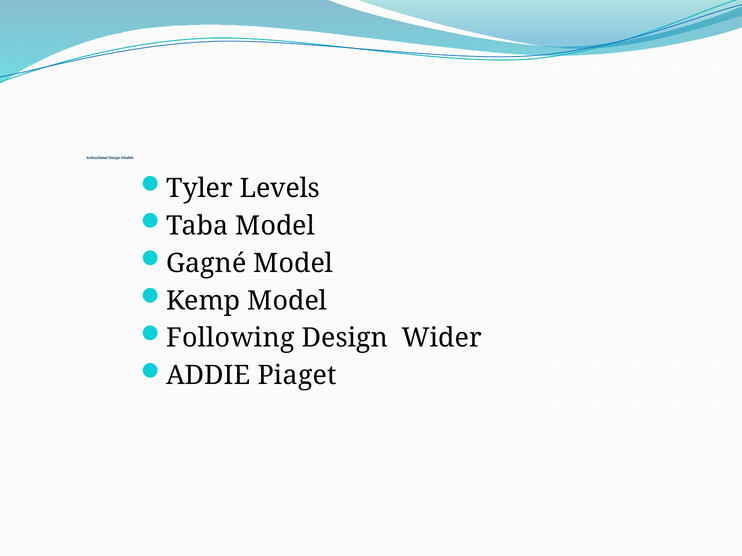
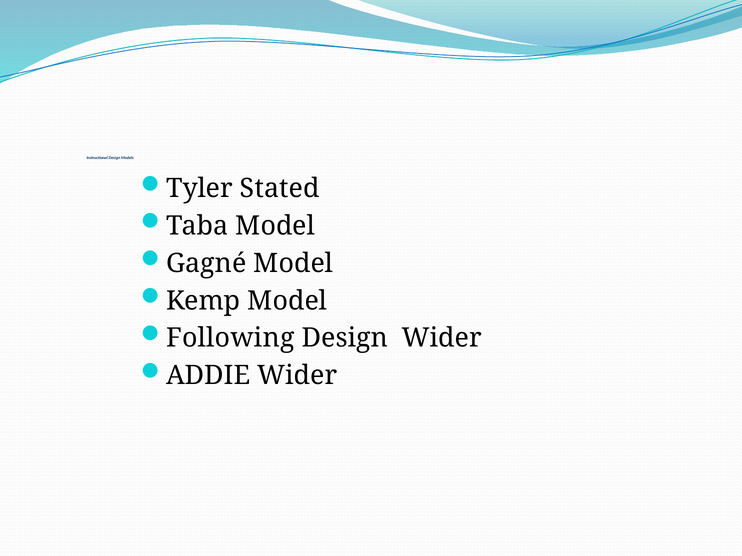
Levels: Levels -> Stated (280, 189)
ADDIE Piaget: Piaget -> Wider (297, 376)
